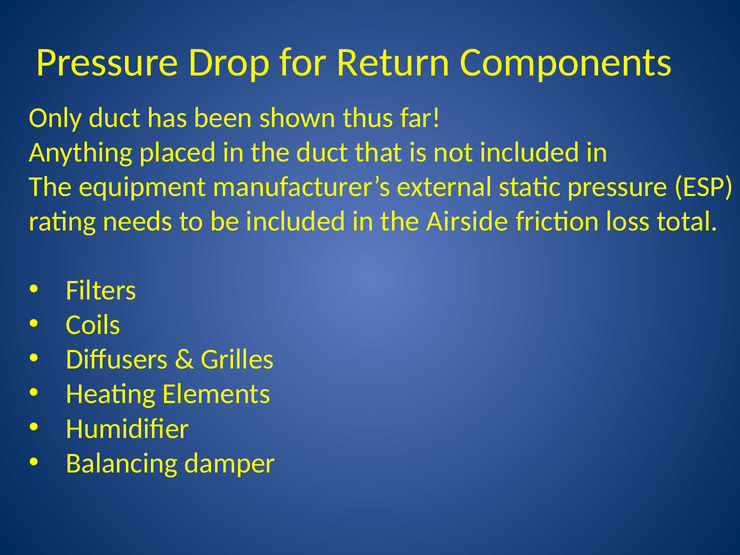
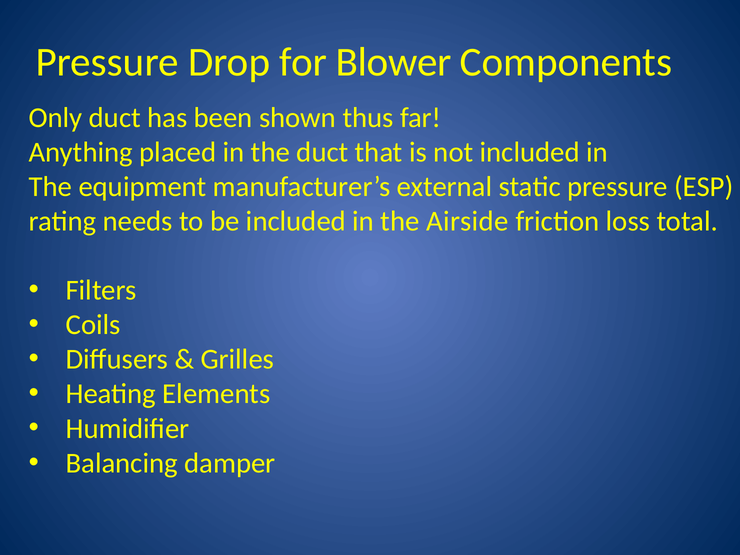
Return: Return -> Blower (394, 62)
